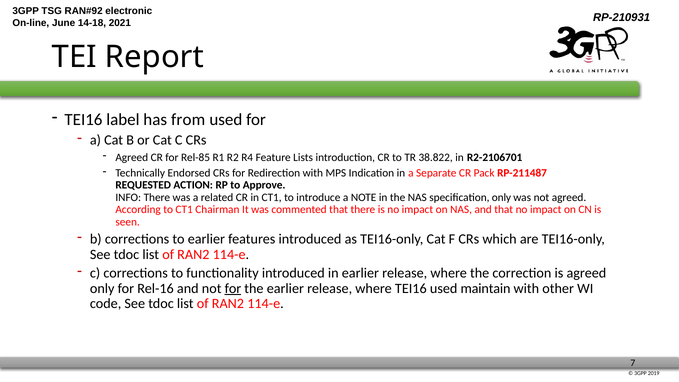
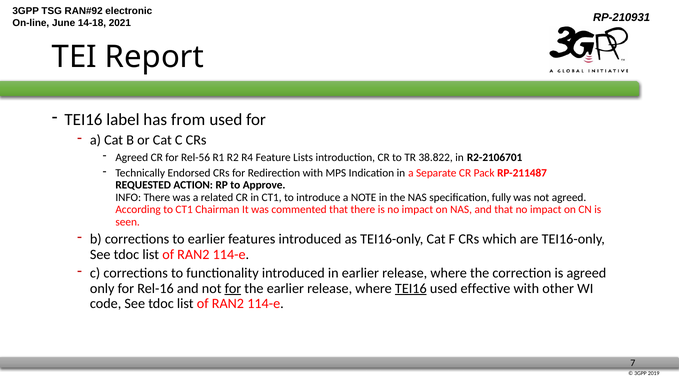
Rel-85: Rel-85 -> Rel-56 (196, 157)
specification only: only -> fully (501, 197)
TEI16 underline: none -> present (411, 288)
maintain: maintain -> effective (485, 288)
